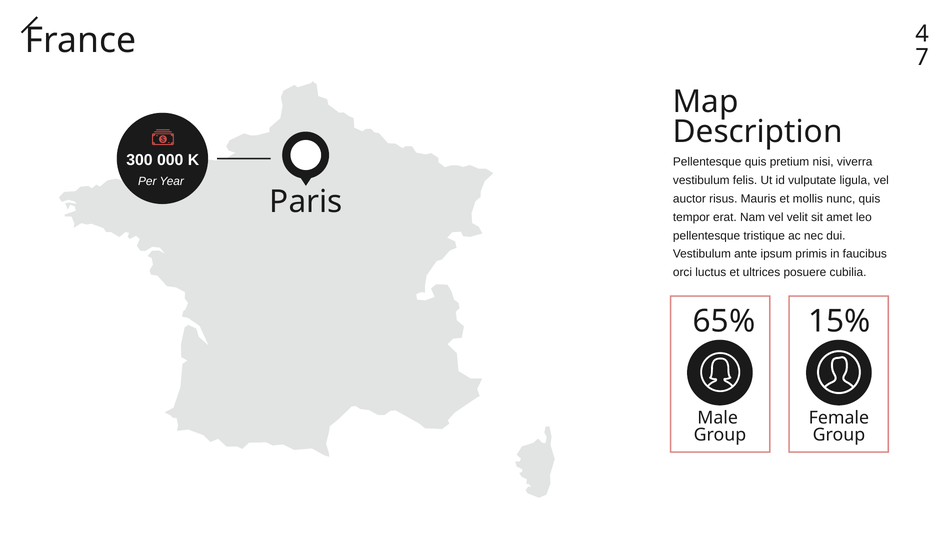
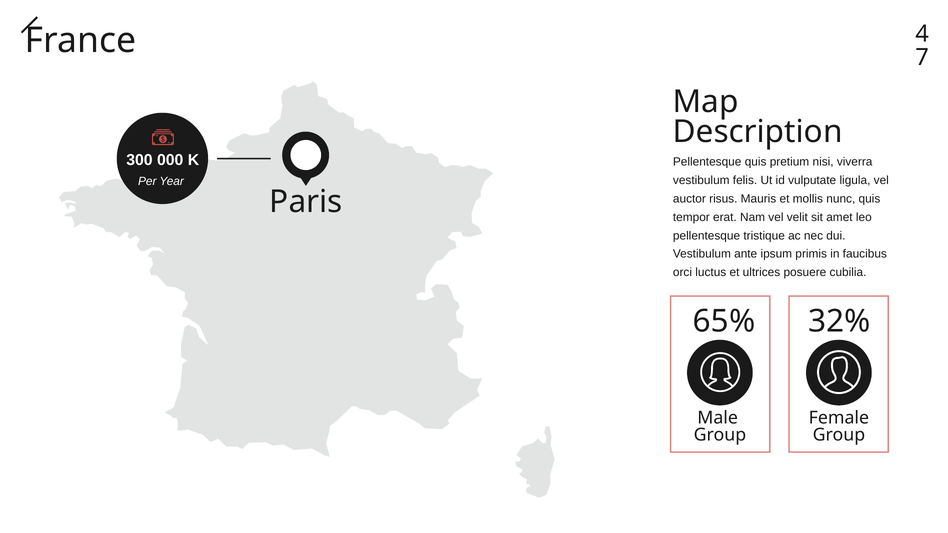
15%: 15% -> 32% (839, 321)
